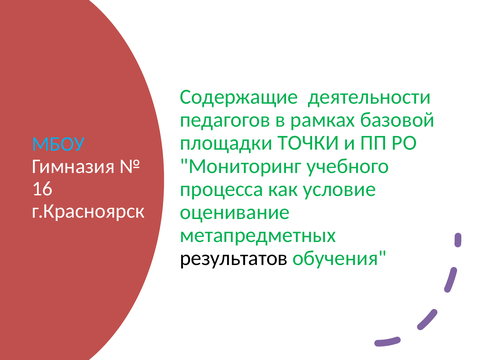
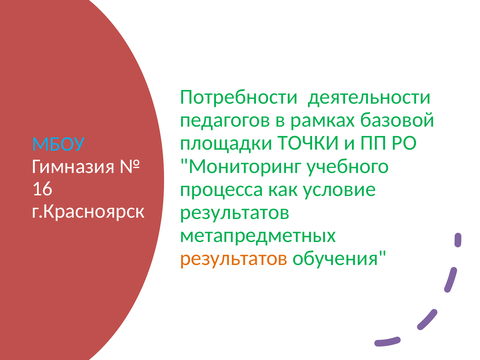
Содержащие: Содержащие -> Потребности (239, 97)
оценивание: оценивание -> результатов (235, 212)
результатов colour: black -> orange (234, 258)
